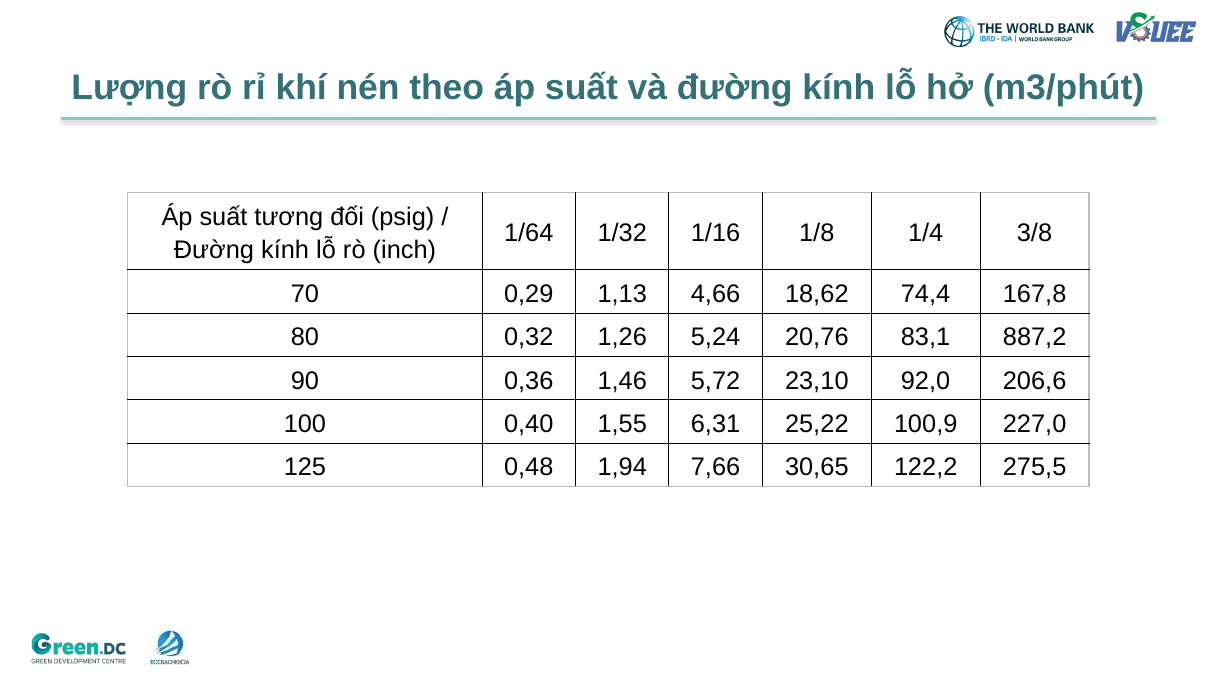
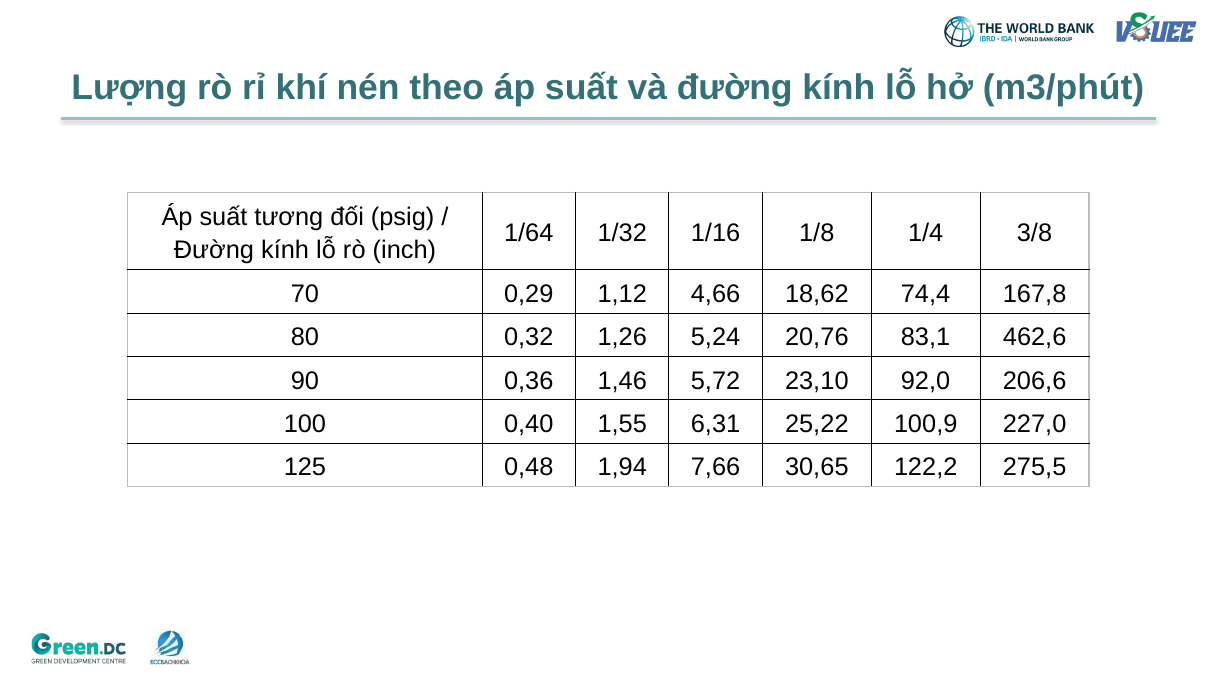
1,13: 1,13 -> 1,12 (622, 294)
887,2: 887,2 -> 462,6 (1035, 337)
